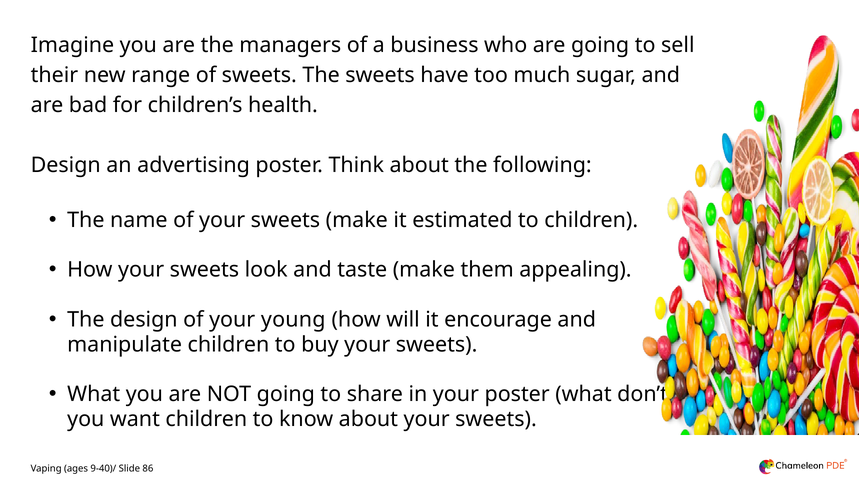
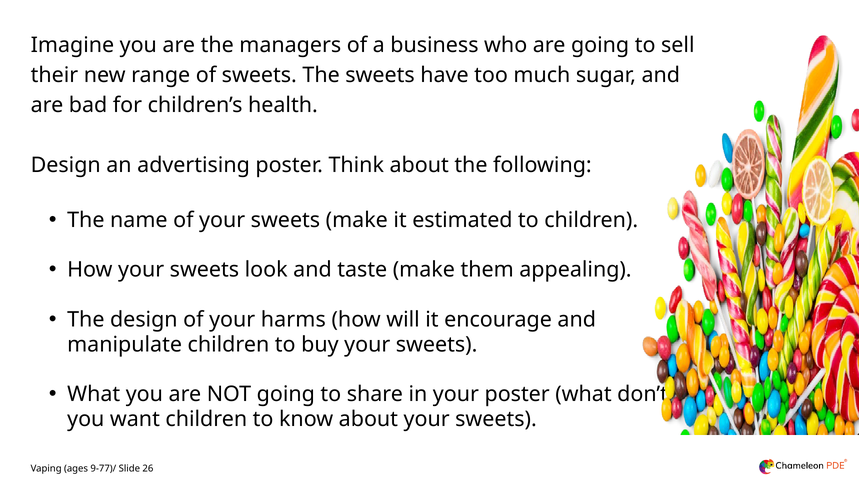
young: young -> harms (293, 320)
9-40)/: 9-40)/ -> 9-77)/ (103, 469)
86: 86 -> 26 (148, 469)
